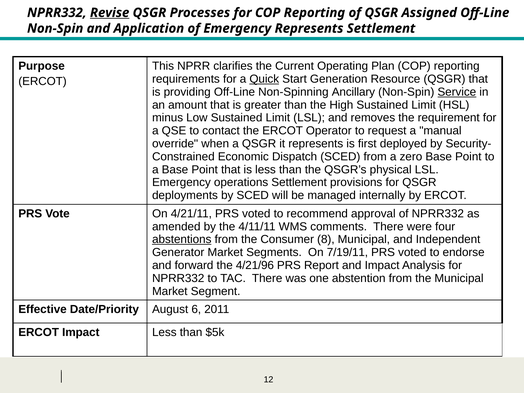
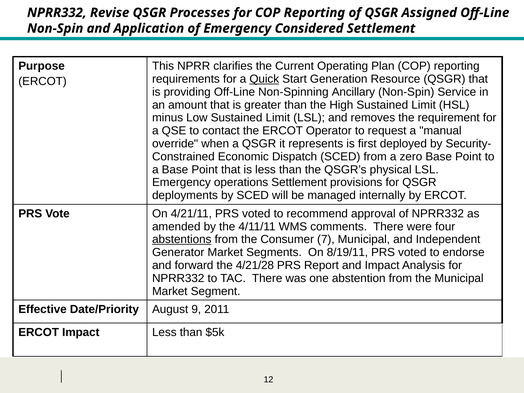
Revise underline: present -> none (110, 13)
Emergency Represents: Represents -> Considered (309, 28)
Service underline: present -> none (457, 92)
8: 8 -> 7 (326, 239)
7/19/11: 7/19/11 -> 8/19/11 (347, 252)
4/21/96: 4/21/96 -> 4/21/28 (255, 265)
6: 6 -> 9 (196, 309)
